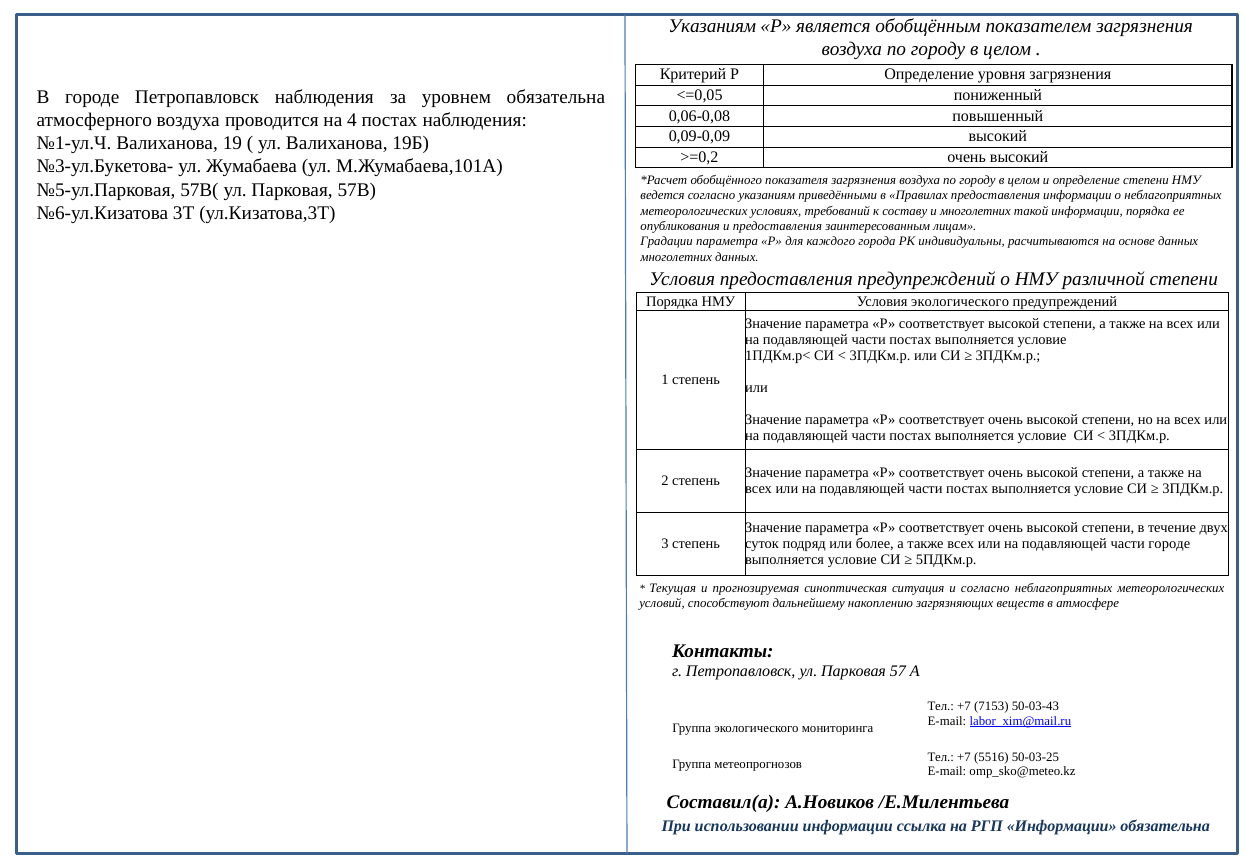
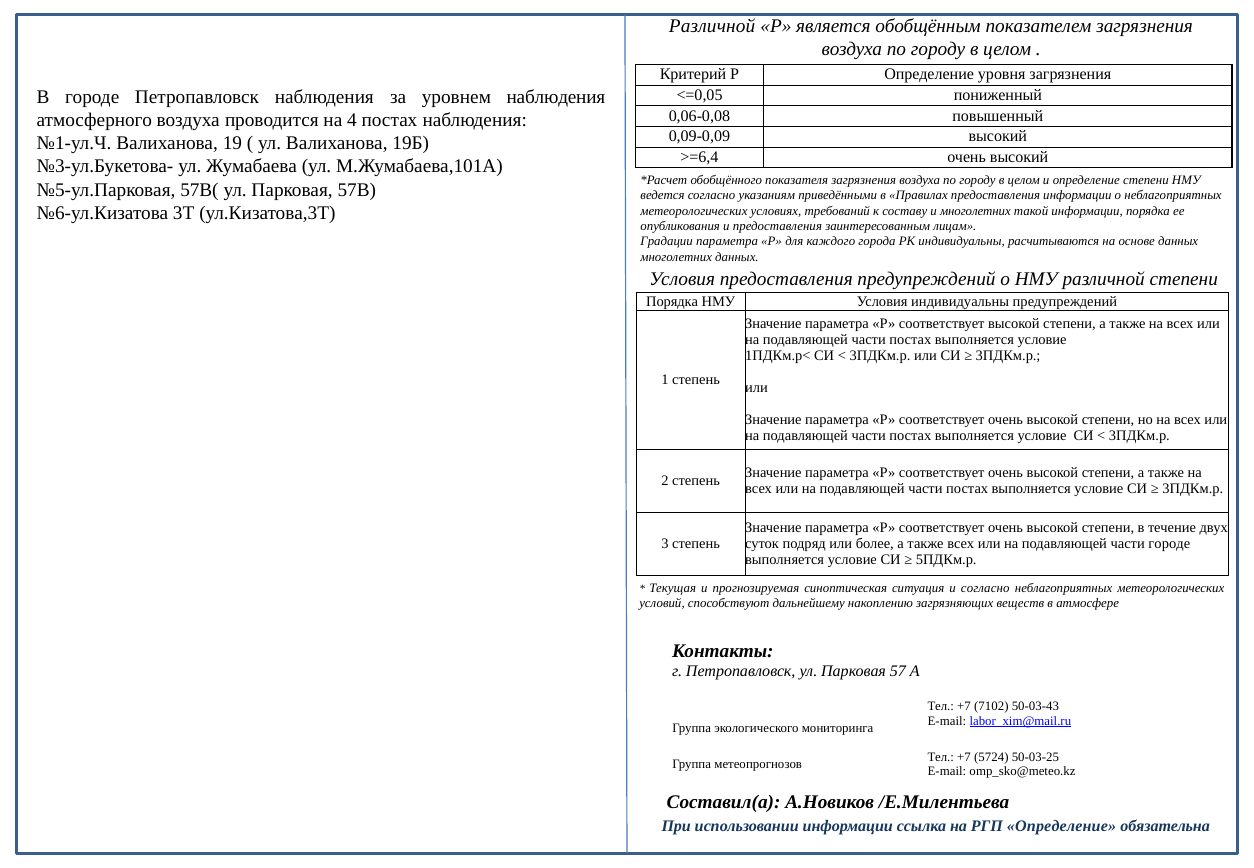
Указаниям: Указаниям -> Различной (712, 26)
уровнем обязательна: обязательна -> наблюдения (556, 97)
>=0,2: >=0,2 -> >=6,4 (699, 157)
Условия экологического: экологического -> индивидуальны (960, 302)
7153: 7153 -> 7102 (991, 707)
5516: 5516 -> 5724 (991, 757)
РГП Информации: Информации -> Определение (1062, 827)
